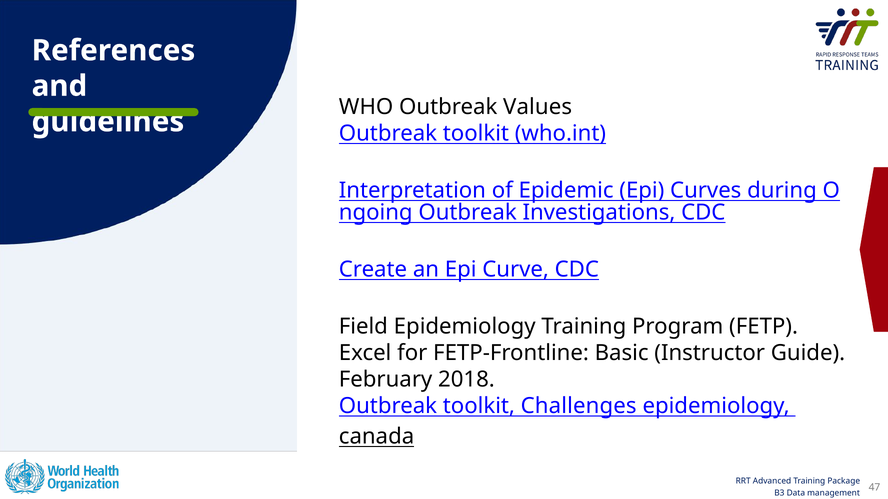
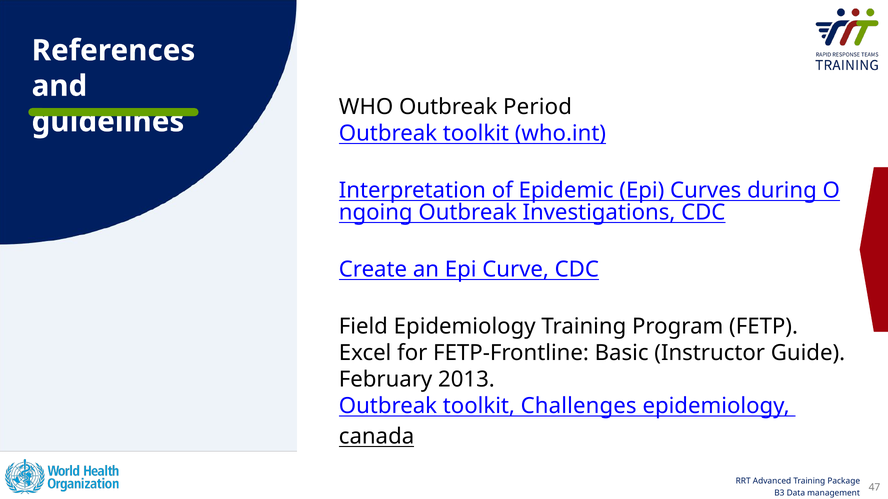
Values: Values -> Period (538, 107)
2018: 2018 -> 2013 (466, 380)
